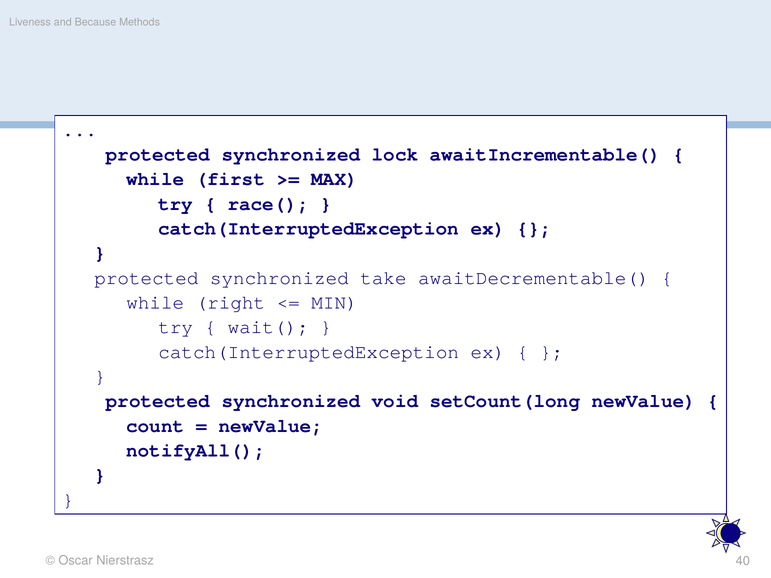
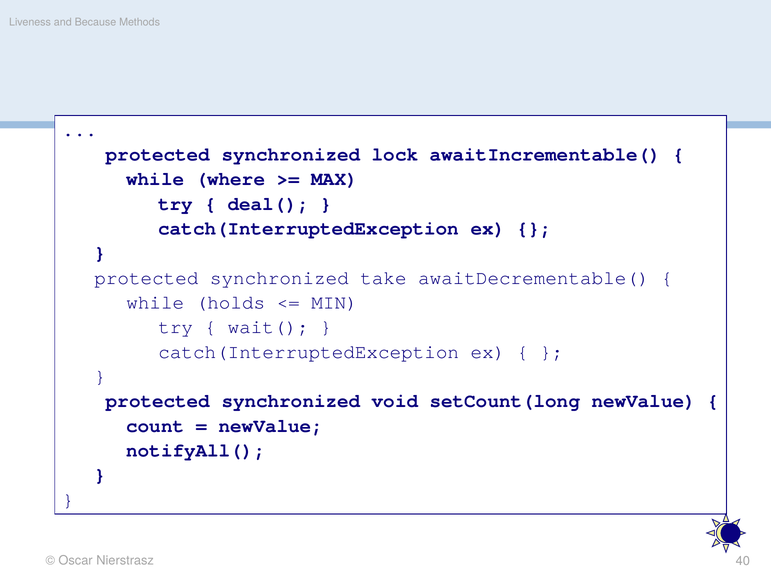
first: first -> where (230, 179)
race(: race( -> deal( (268, 204)
right: right -> holds (230, 302)
